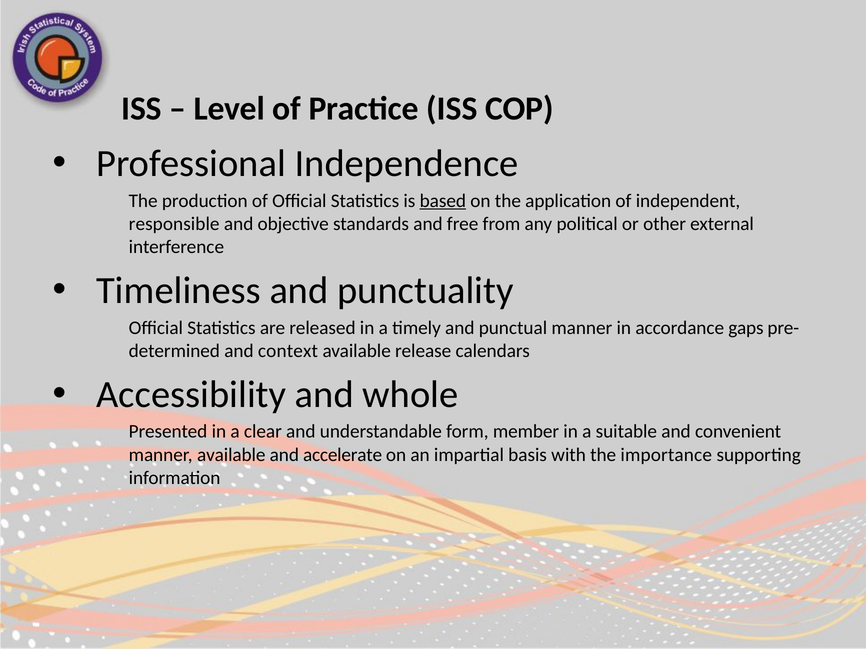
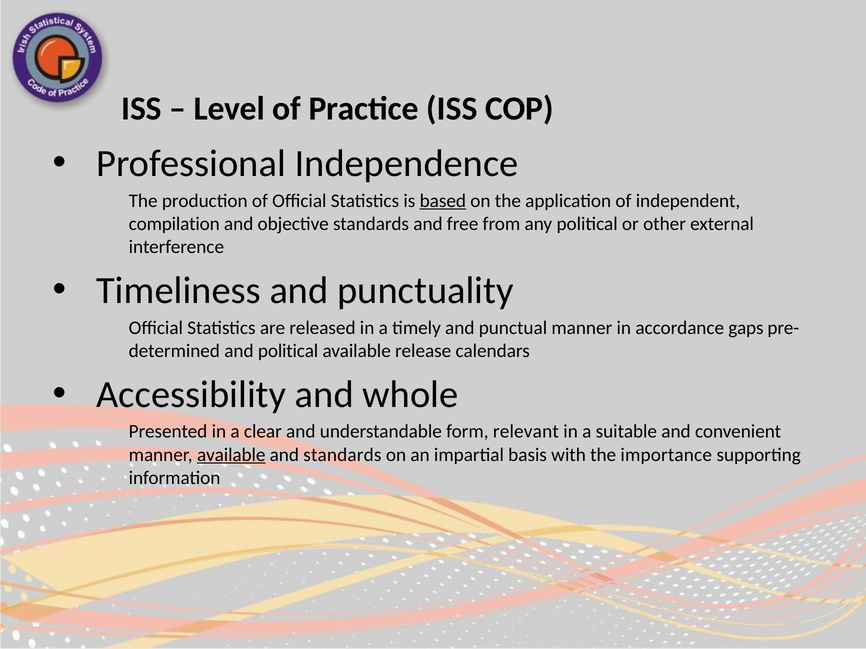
responsible: responsible -> compilation (174, 224)
and context: context -> political (288, 351)
member: member -> relevant (526, 432)
available underline: none -> present (231, 455)
and accelerate: accelerate -> standards (342, 455)
